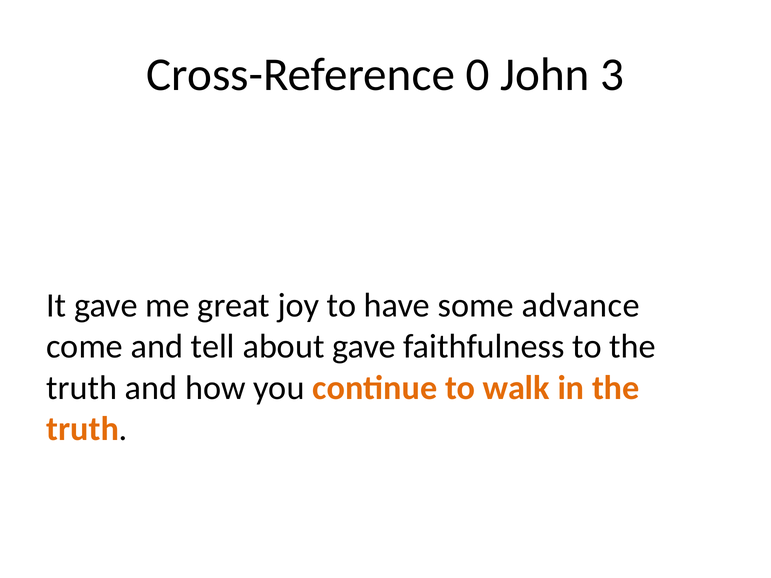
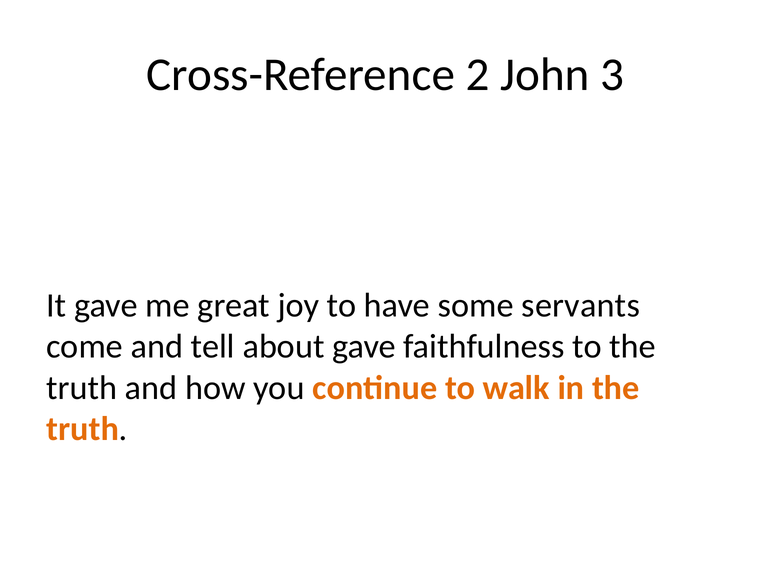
0: 0 -> 2 (478, 75)
advance: advance -> servants (581, 306)
